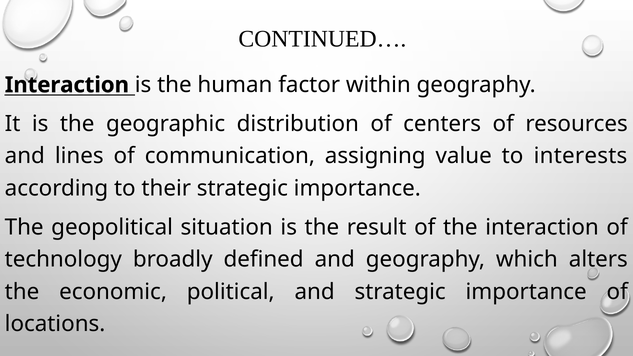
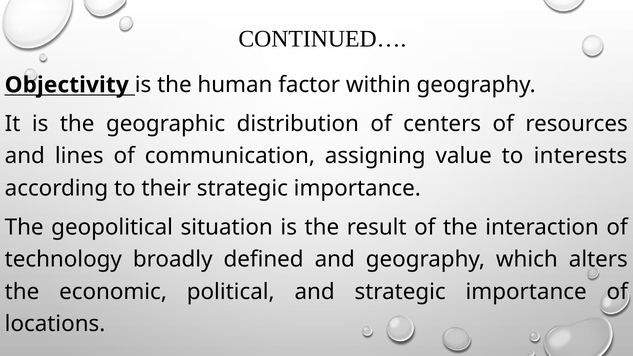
Interaction: Interaction -> Objectivity (67, 85)
